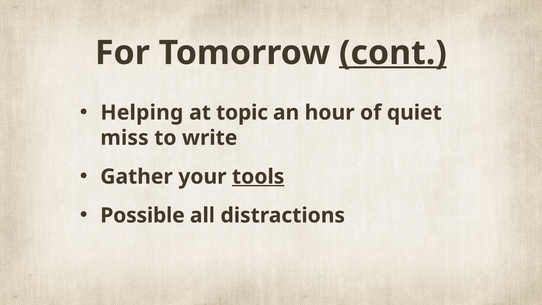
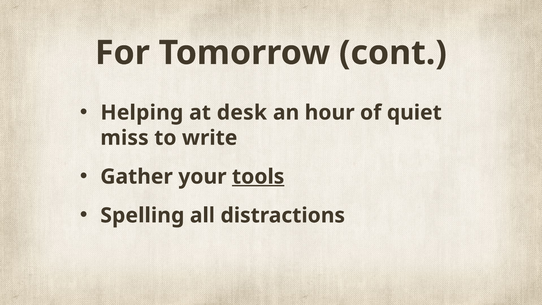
cont underline: present -> none (393, 53)
topic: topic -> desk (242, 113)
Possible: Possible -> Spelling (142, 215)
